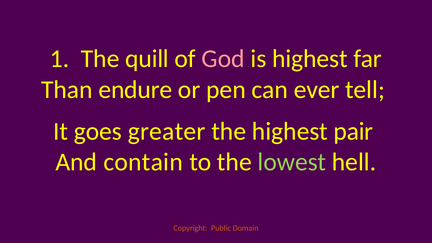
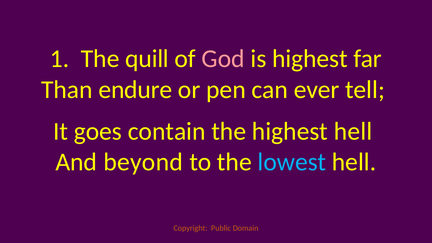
greater: greater -> contain (167, 131)
highest pair: pair -> hell (353, 131)
contain: contain -> beyond (143, 162)
lowest colour: light green -> light blue (292, 162)
